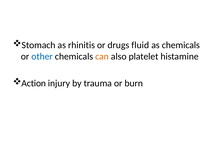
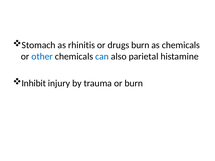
drugs fluid: fluid -> burn (140, 45)
can colour: orange -> blue (102, 57)
platelet: platelet -> parietal (144, 57)
Action: Action -> Inhibit (34, 83)
